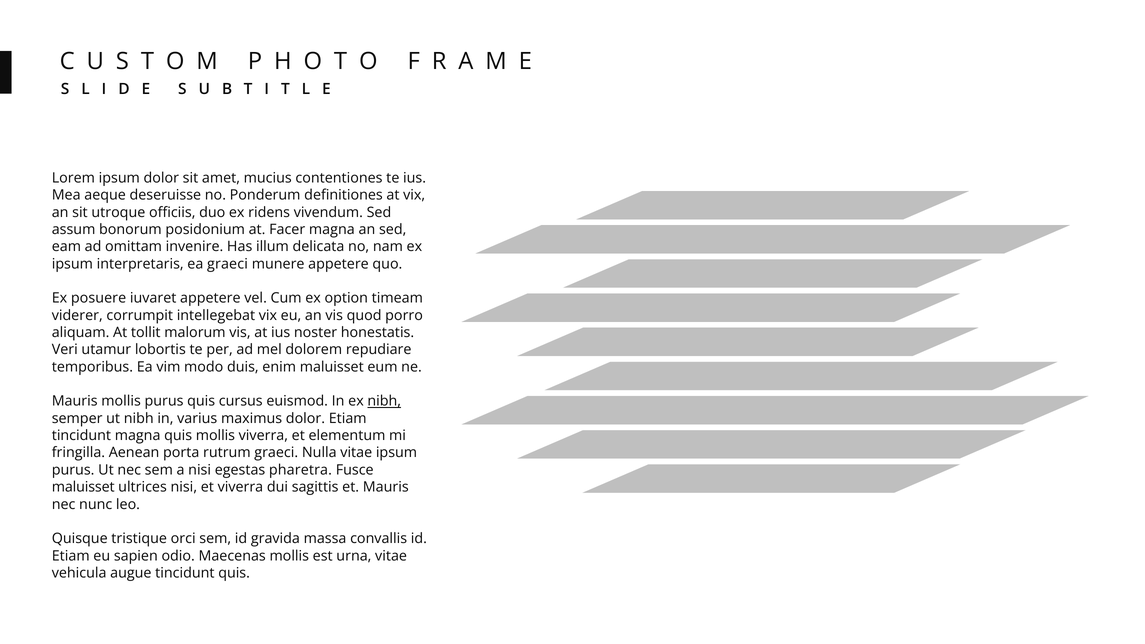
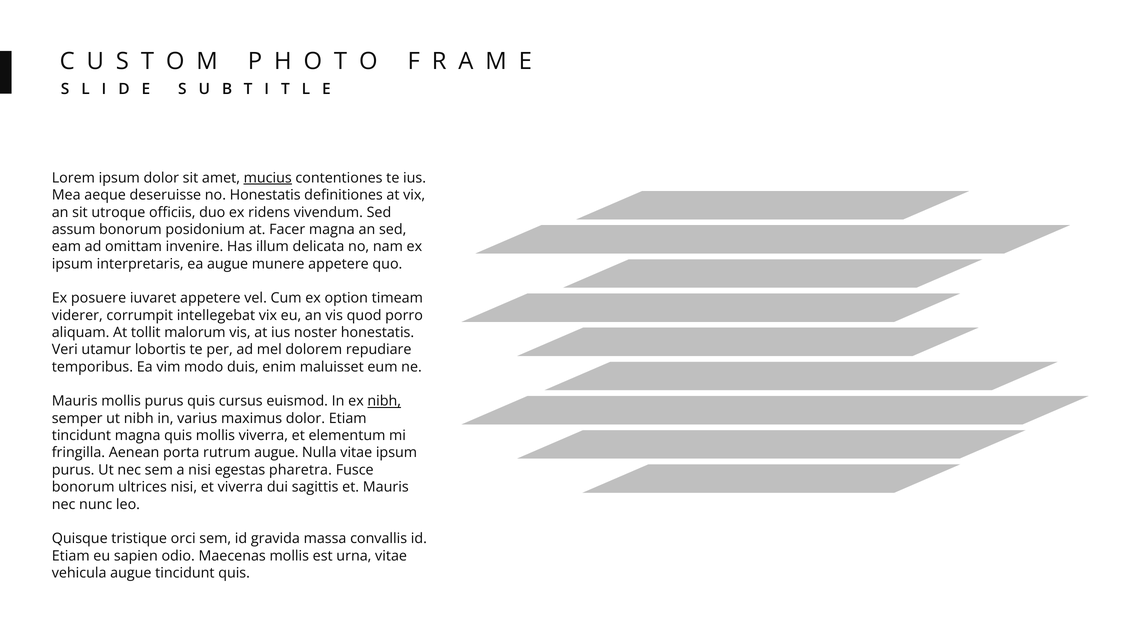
mucius underline: none -> present (268, 178)
no Ponderum: Ponderum -> Honestatis (265, 195)
ea graeci: graeci -> augue (228, 264)
rutrum graeci: graeci -> augue (276, 453)
maluisset: maluisset -> bonorum (83, 487)
